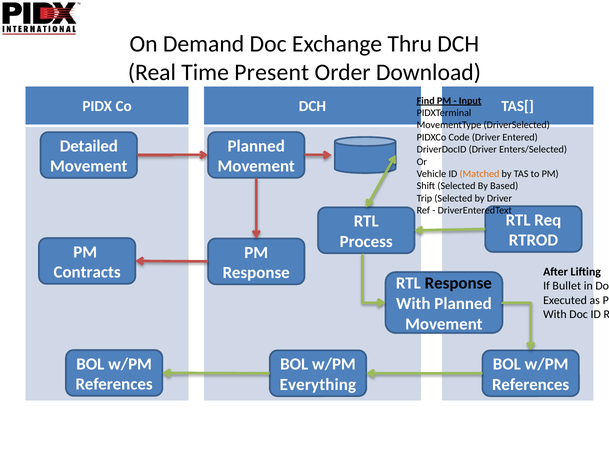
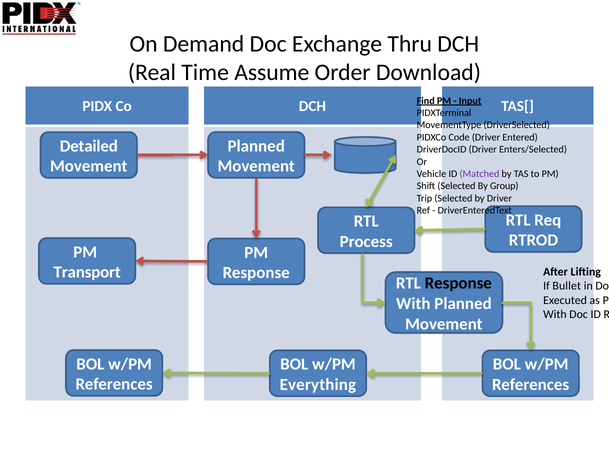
Present: Present -> Assume (272, 72)
Matched colour: orange -> purple (479, 174)
Based: Based -> Group (504, 186)
Contracts: Contracts -> Transport (87, 272)
